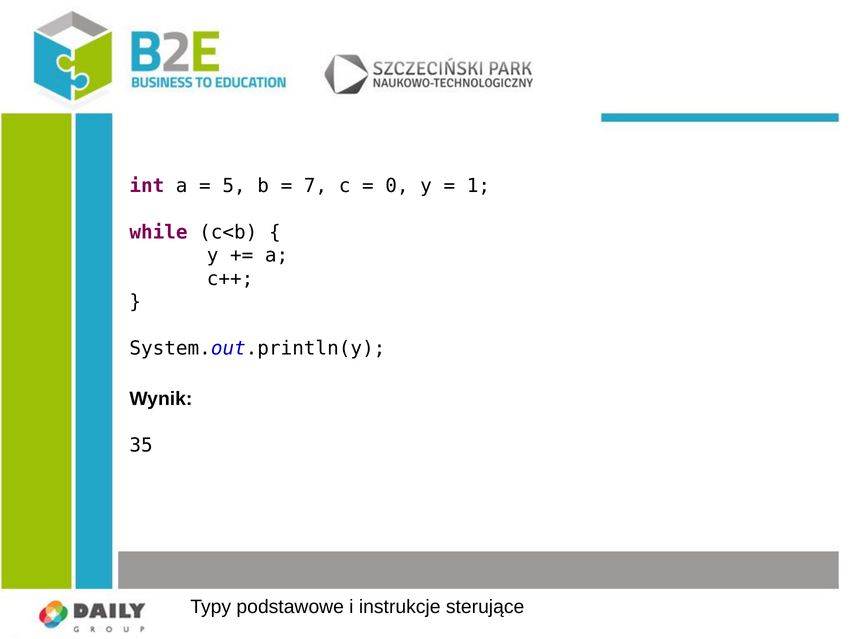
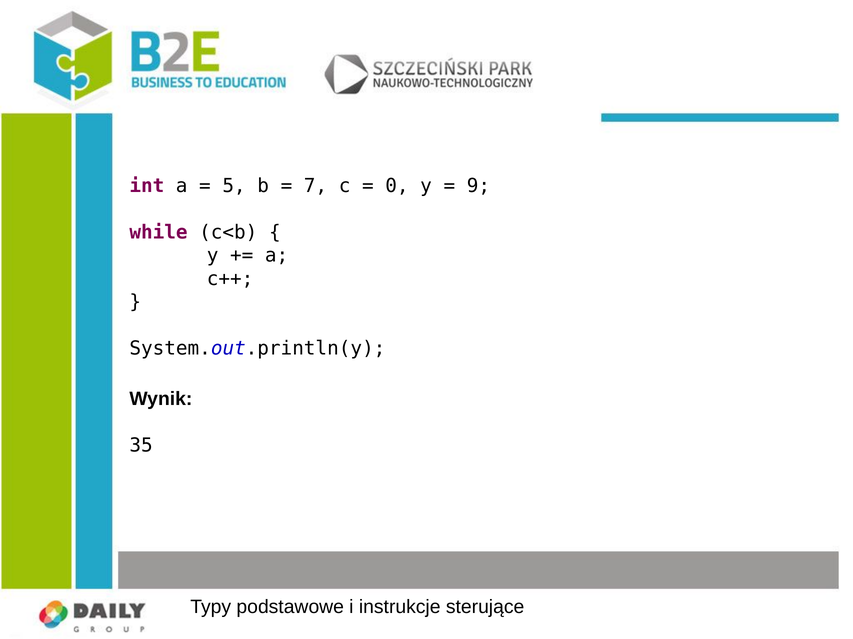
1: 1 -> 9 (478, 186)
